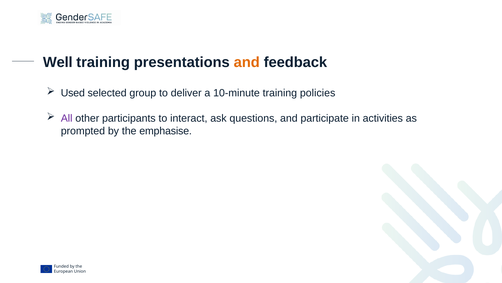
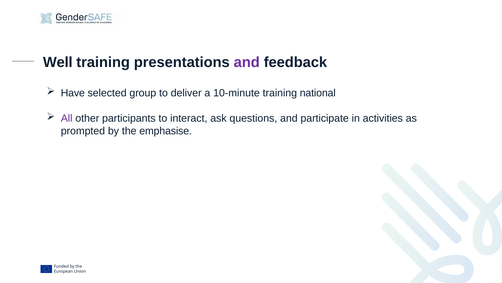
and colour: orange -> purple (247, 62)
Used: Used -> Have (73, 93)
policies: policies -> national (318, 93)
